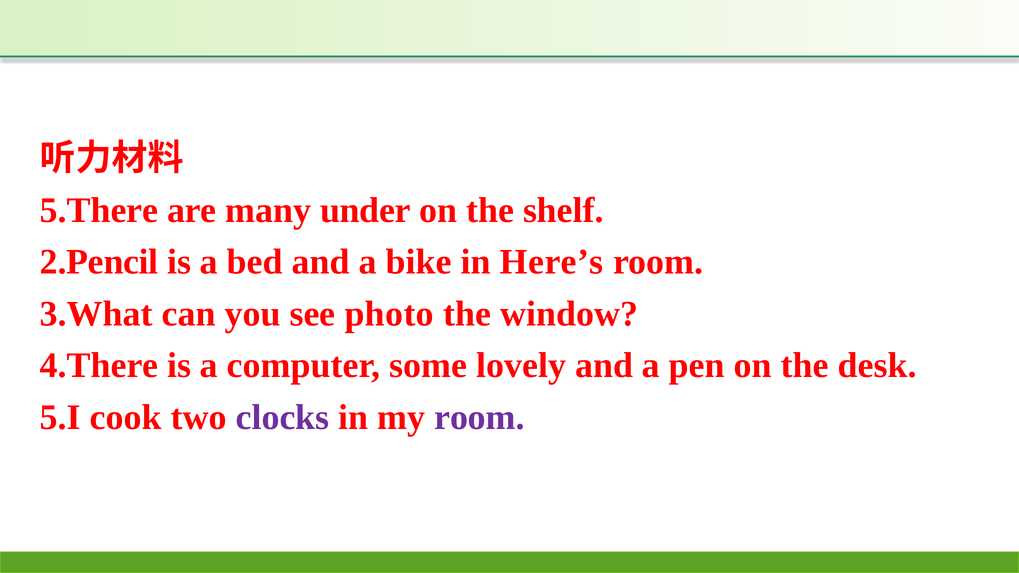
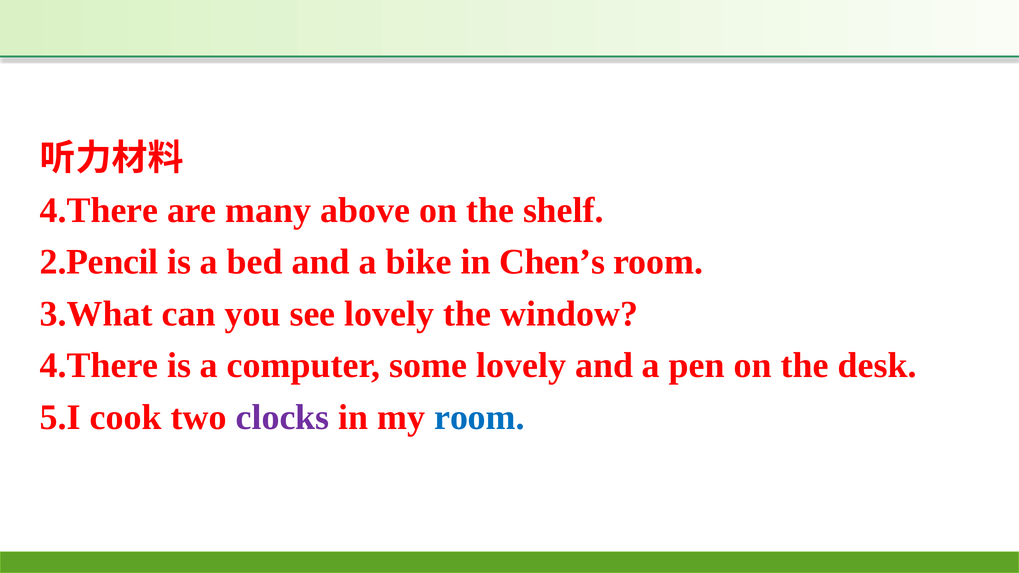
5.There: 5.There -> 4.There (99, 210)
under: under -> above (365, 210)
Here’s: Here’s -> Chen’s (552, 262)
see photo: photo -> lovely (389, 314)
room colour: purple -> blue (479, 417)
